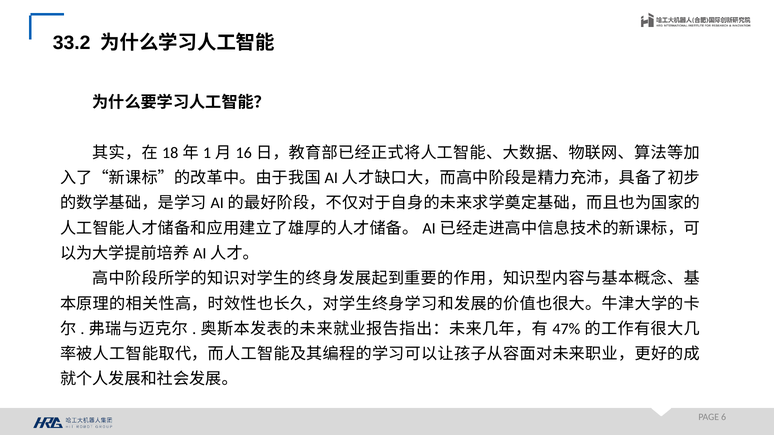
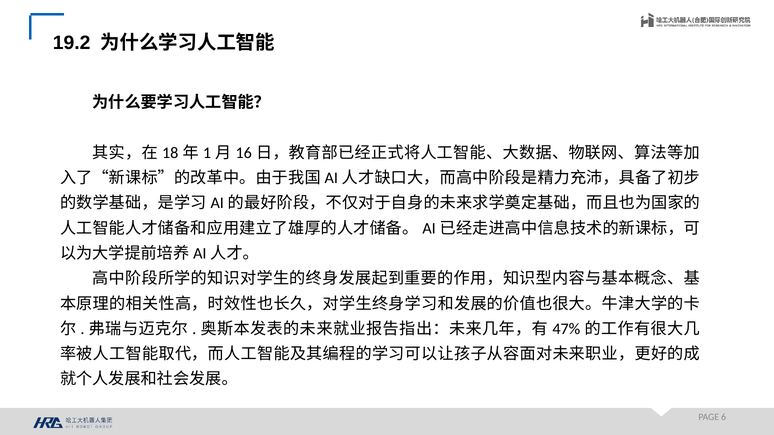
33.2: 33.2 -> 19.2 (72, 43)
